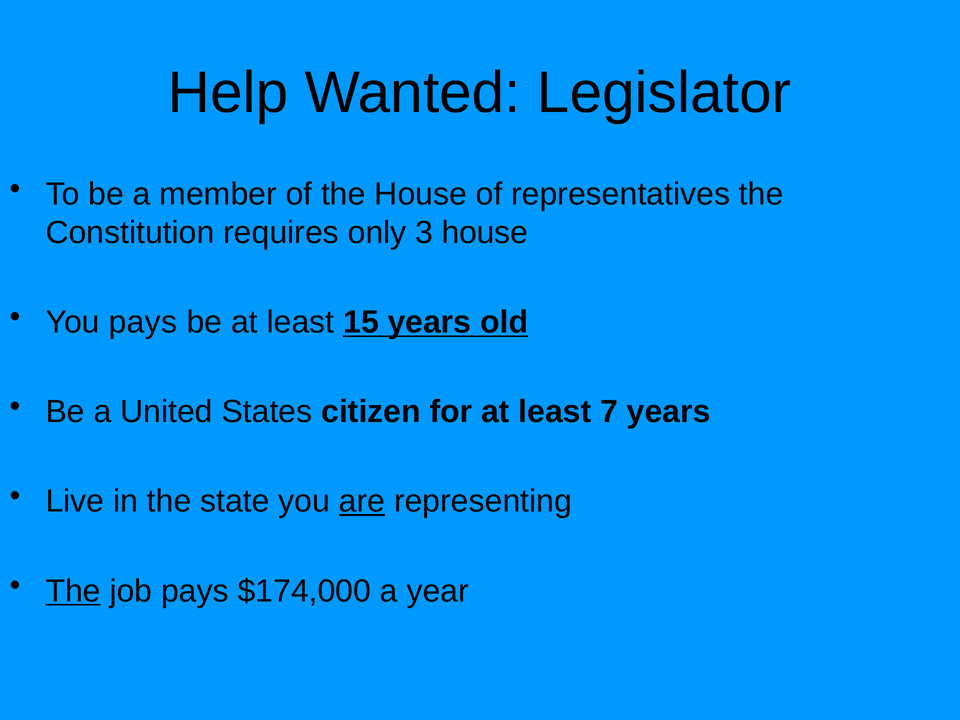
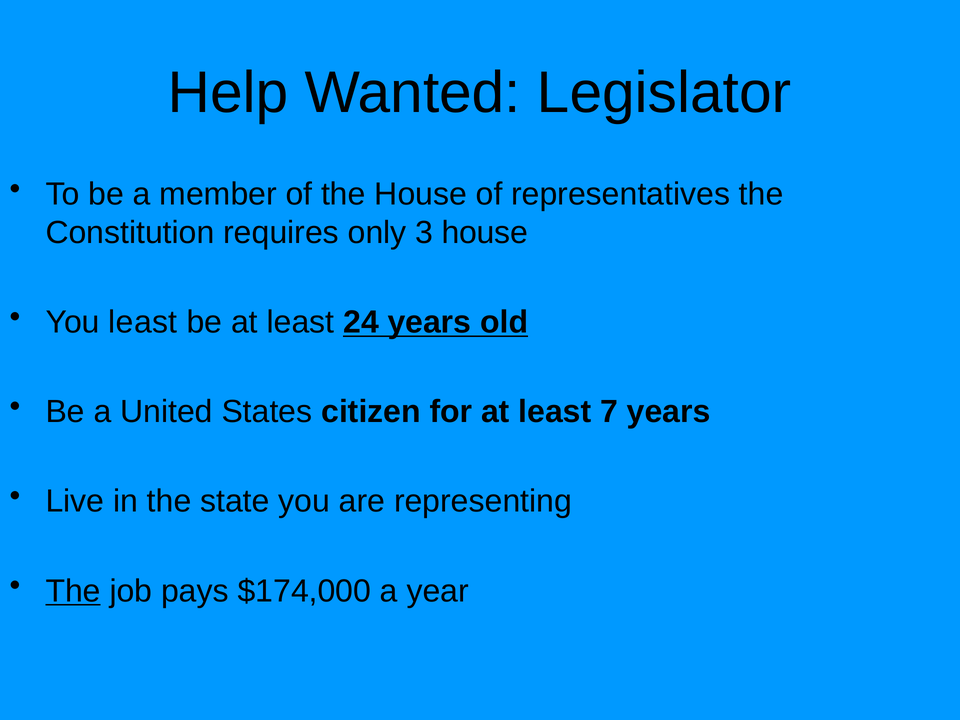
You pays: pays -> least (143, 322)
15: 15 -> 24 (361, 322)
are underline: present -> none (362, 501)
